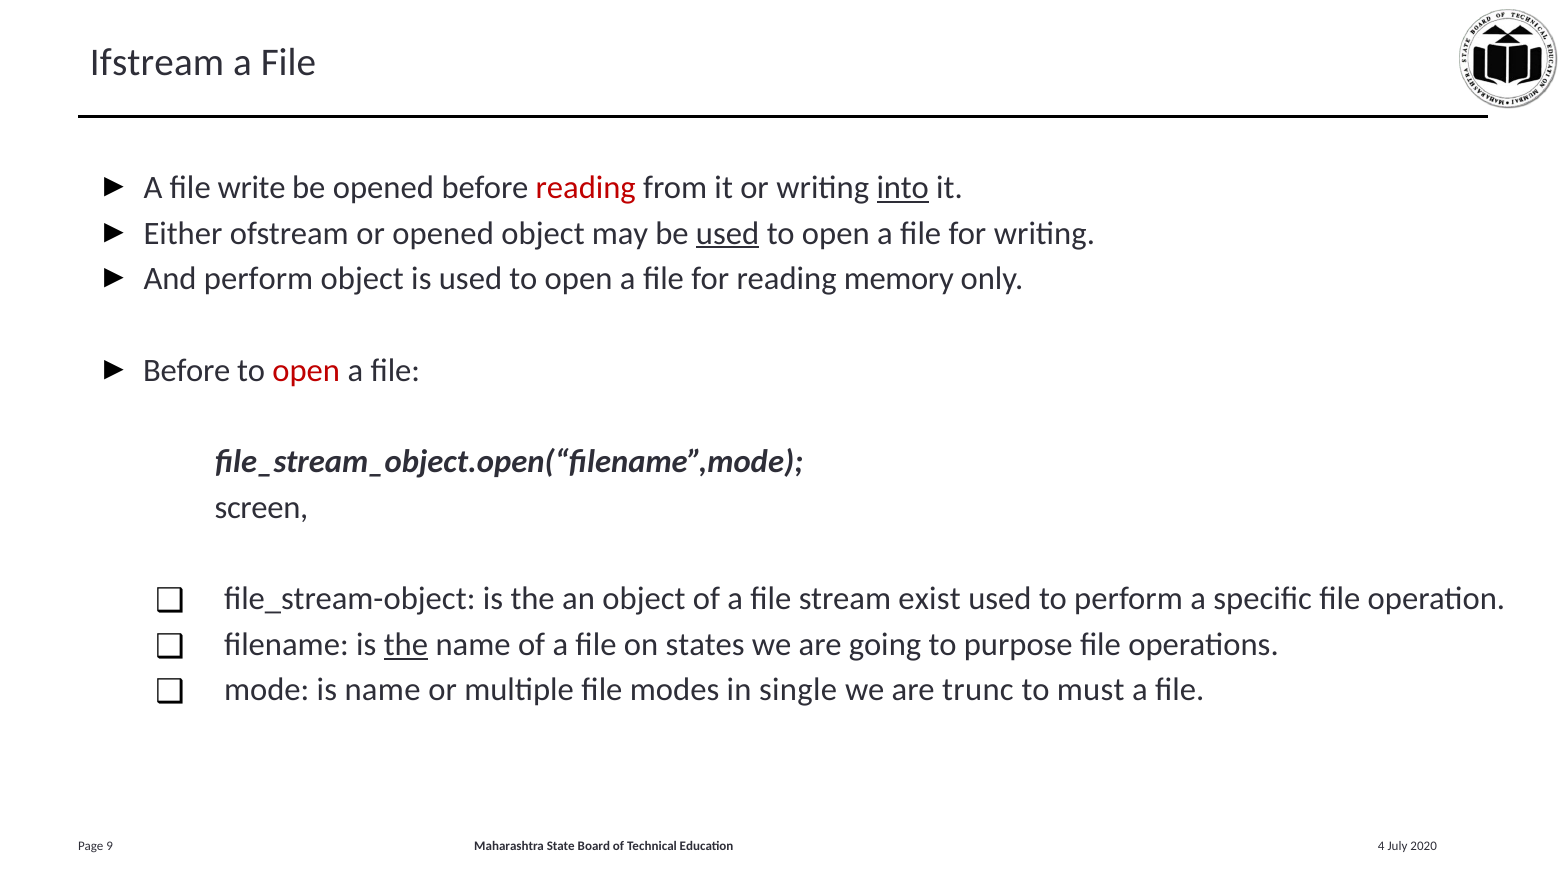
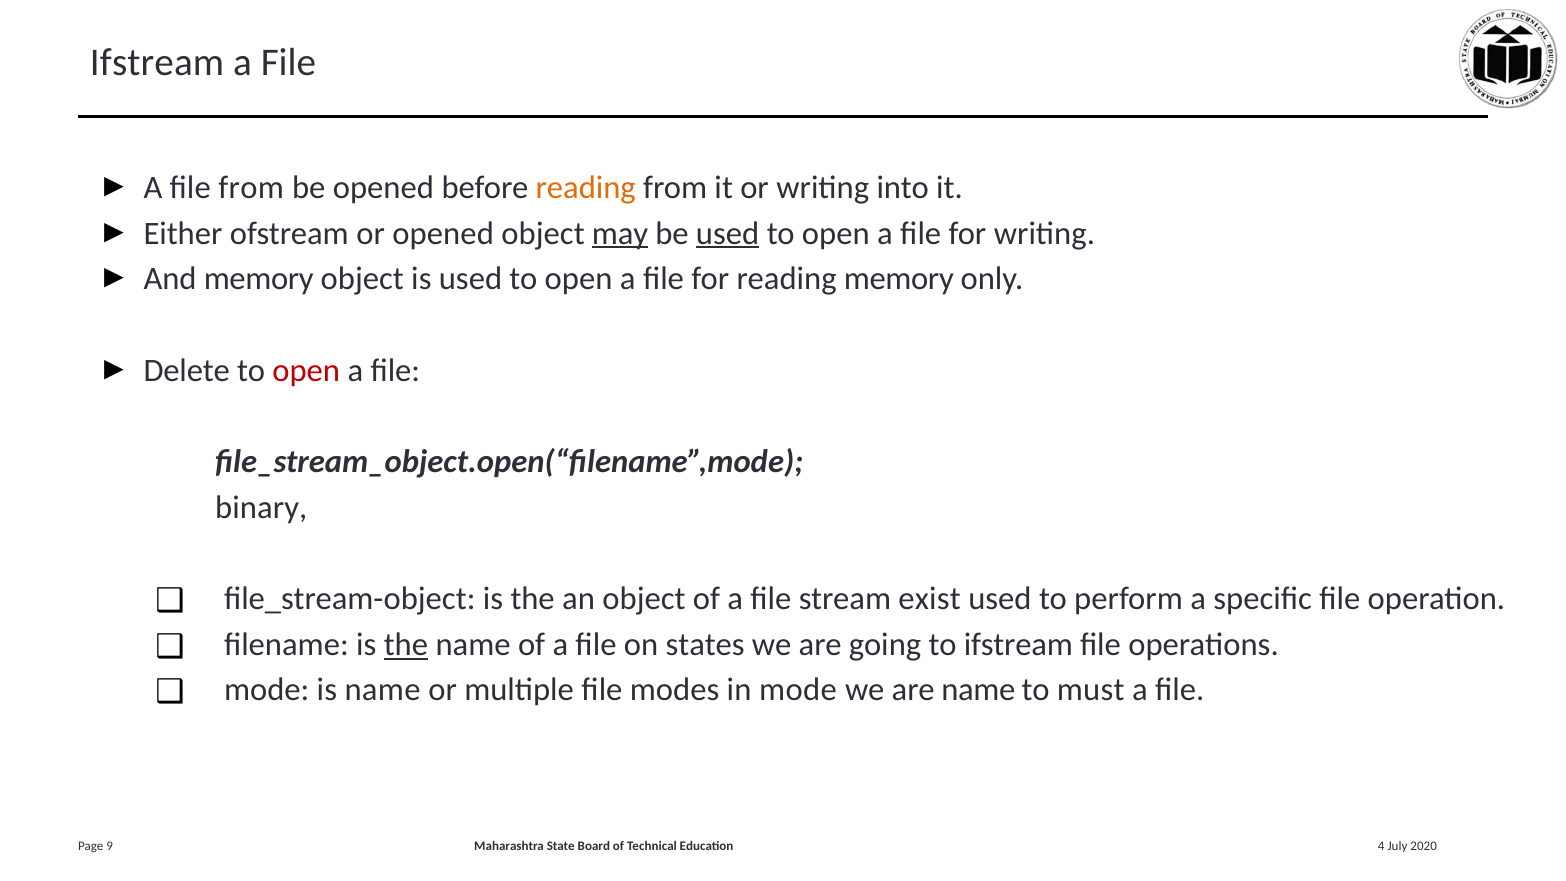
file write: write -> from (251, 187)
reading colour: red -> orange (586, 187)
into underline: present -> none (903, 187)
may underline: none -> present (620, 233)
And perform: perform -> memory (259, 279)
Before: Before -> Delete (187, 370)
screen: screen -> binary (261, 507)
to purpose: purpose -> ifstream (1018, 644)
in single: single -> mode (798, 690)
are trunc: trunc -> name (978, 690)
